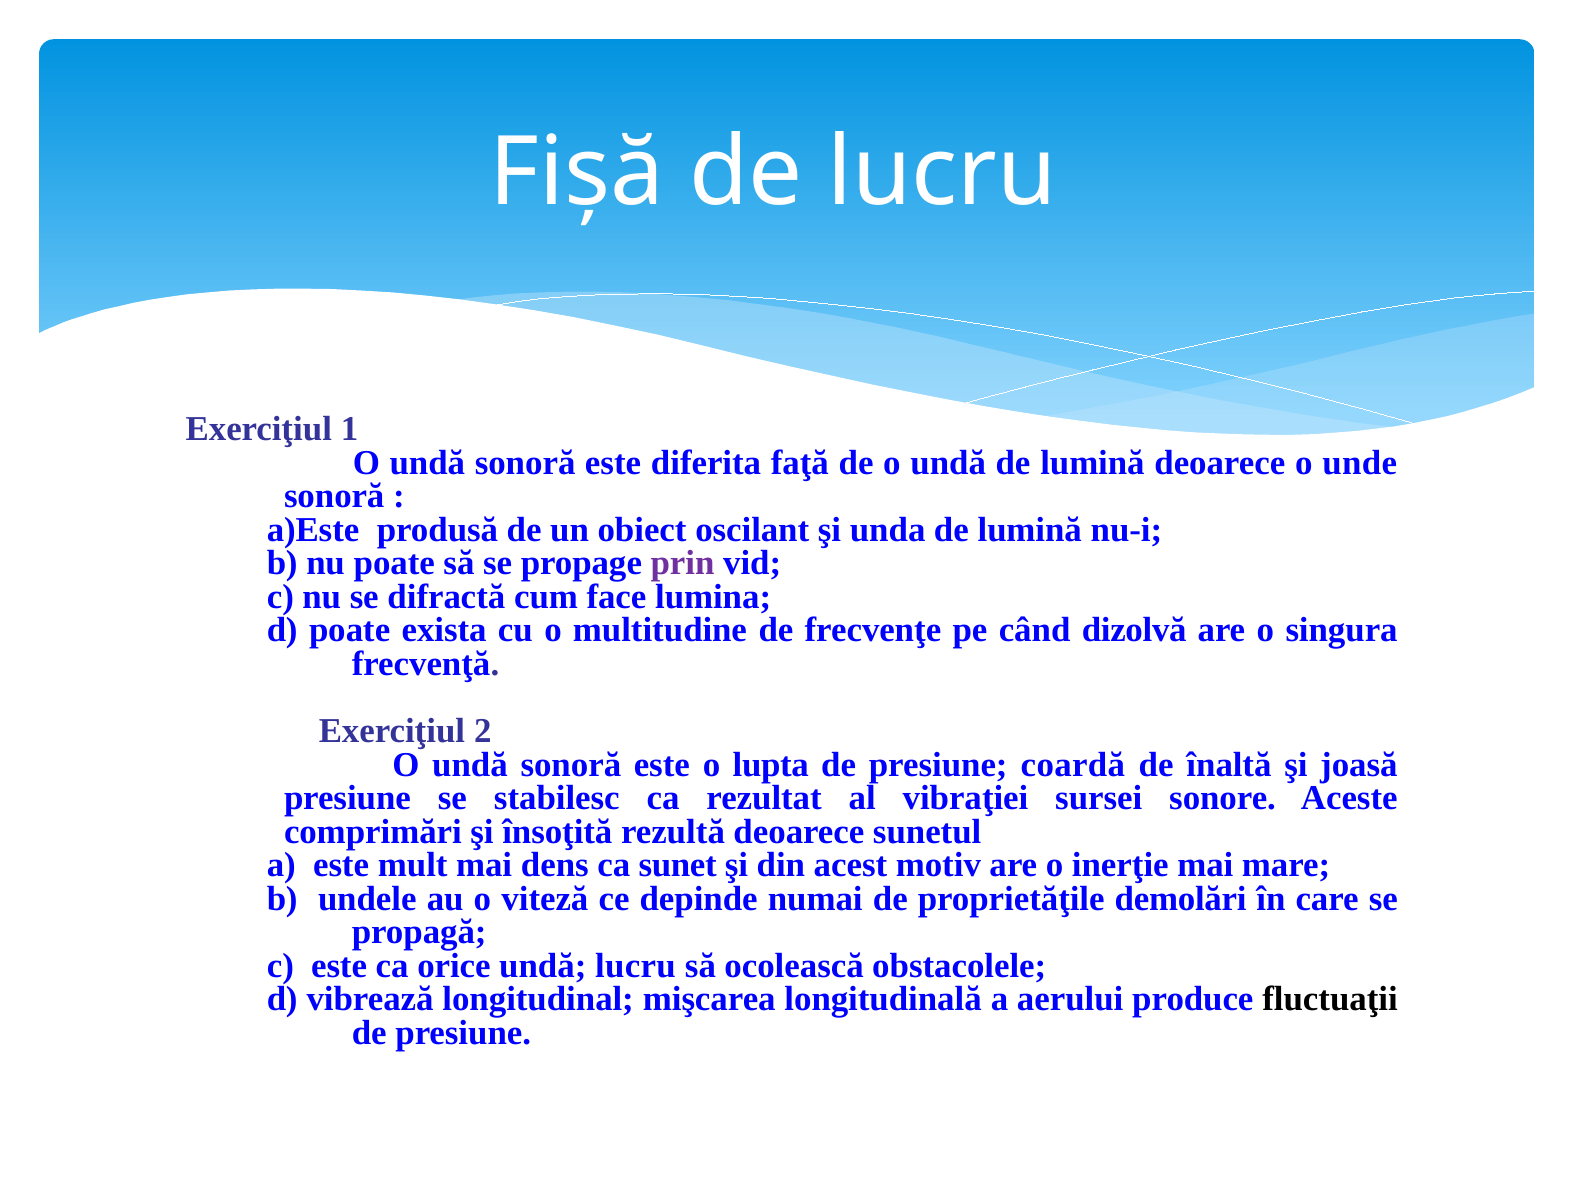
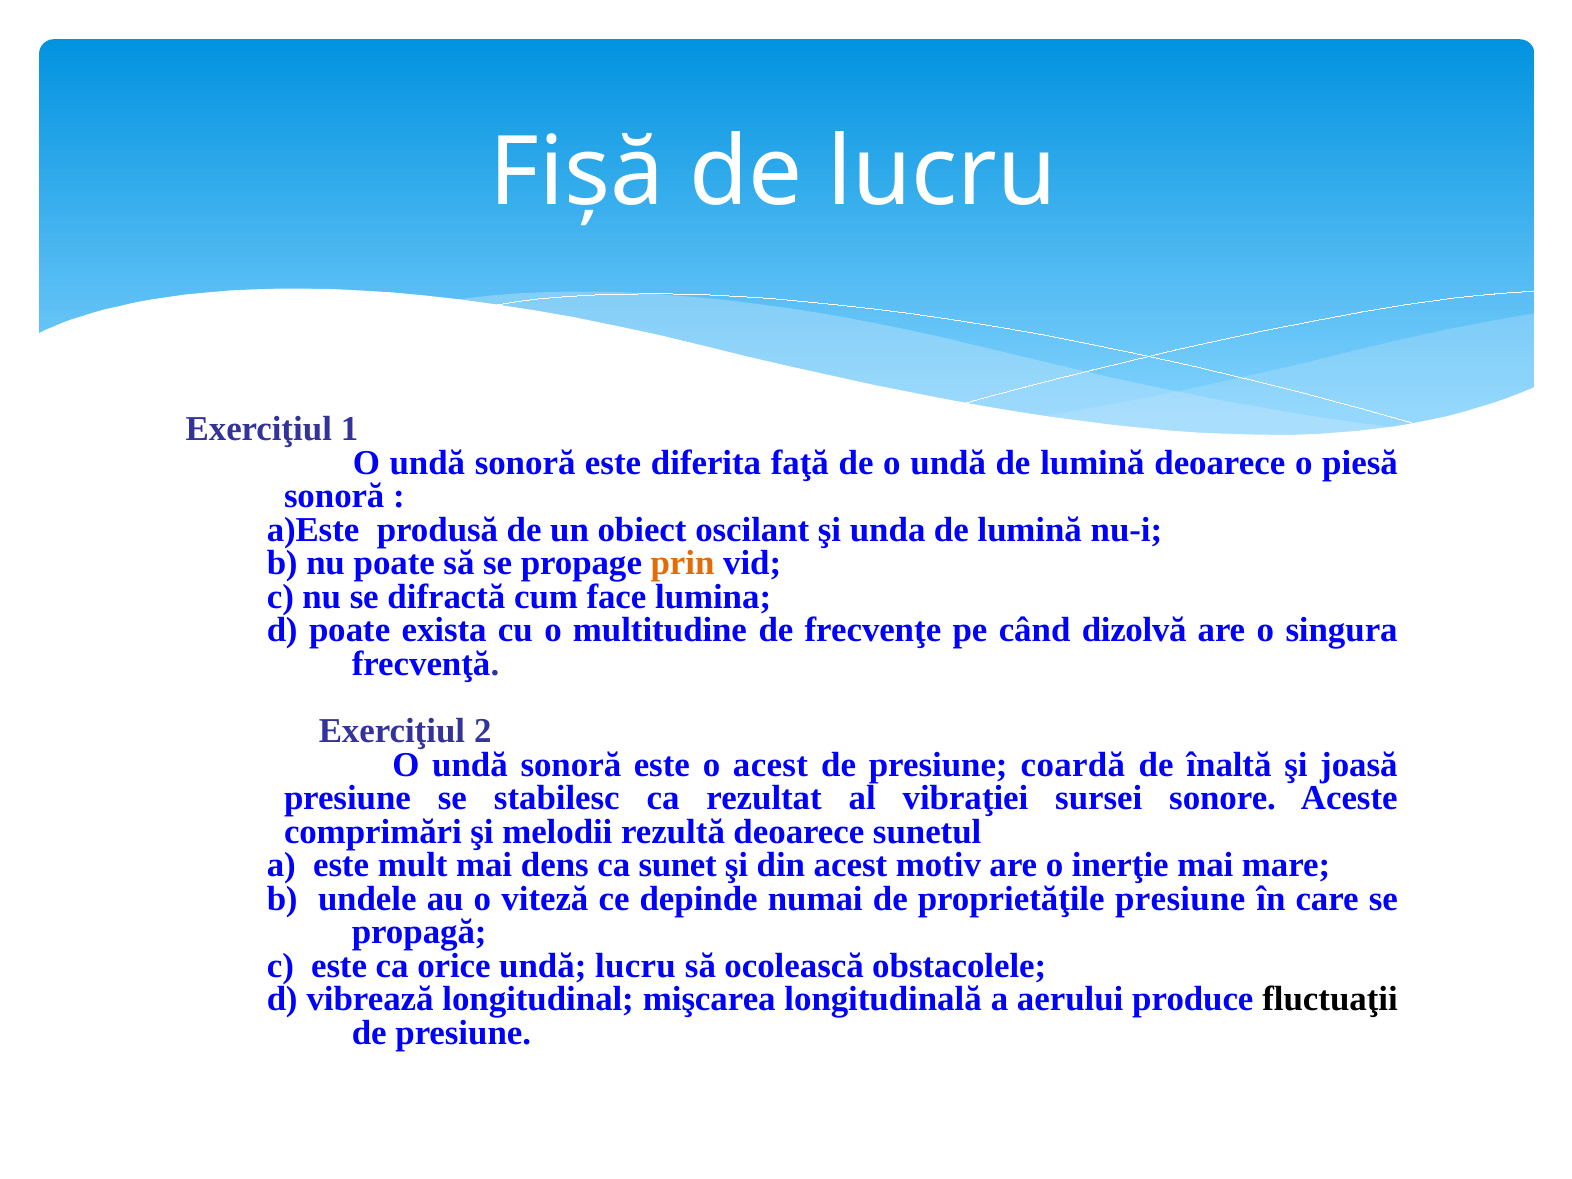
unde: unde -> piesă (1360, 463)
prin colour: purple -> orange (683, 563)
o lupta: lupta -> acest (770, 765)
însoţită: însoţită -> melodii (557, 832)
proprietăţile demolări: demolări -> presiune (1180, 899)
